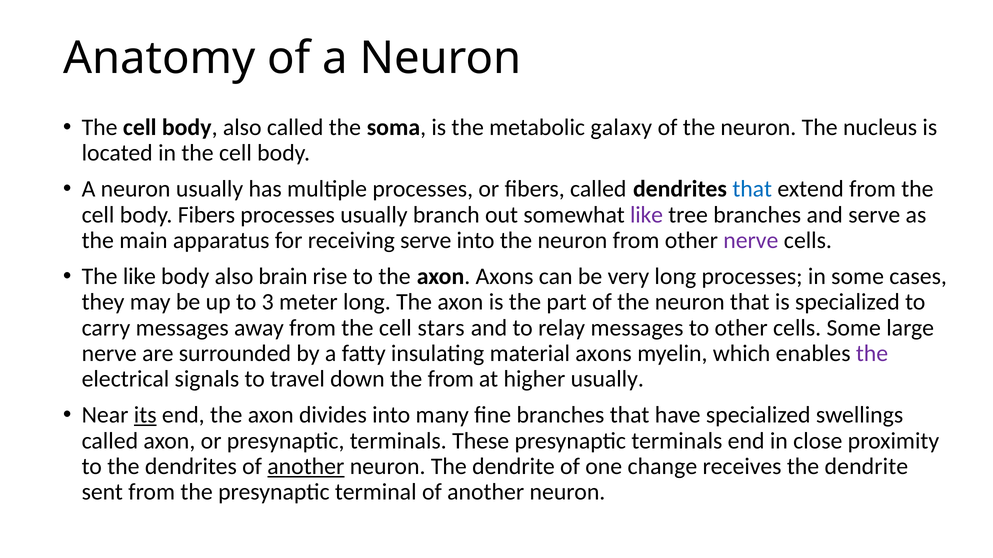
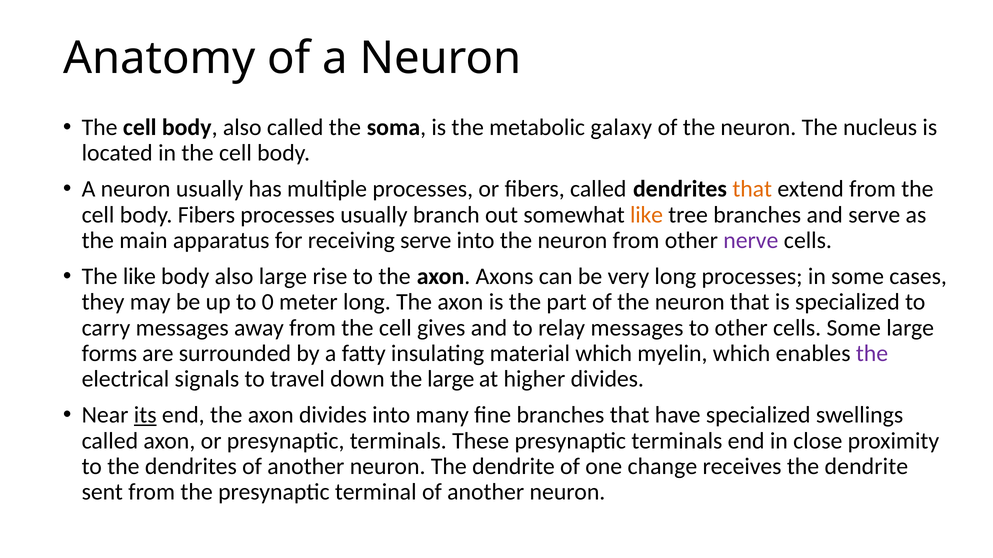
that colour: blue -> orange (752, 189)
like colour: purple -> orange (647, 215)
also brain: brain -> large (283, 277)
3: 3 -> 0 (268, 302)
stars: stars -> gives (441, 328)
nerve: nerve -> forms (109, 354)
material axons: axons -> which (604, 354)
the from: from -> large (451, 379)
higher usually: usually -> divides (607, 379)
another underline: present -> none (306, 467)
